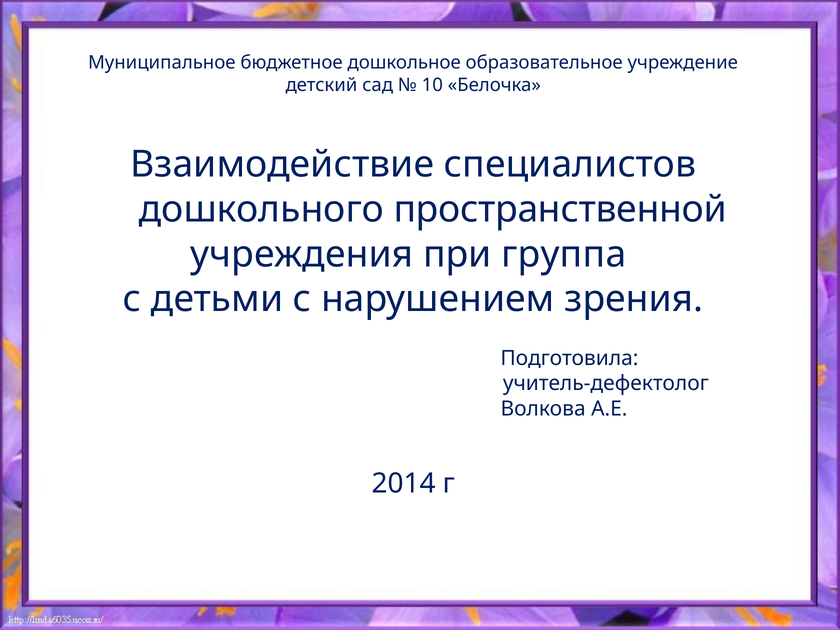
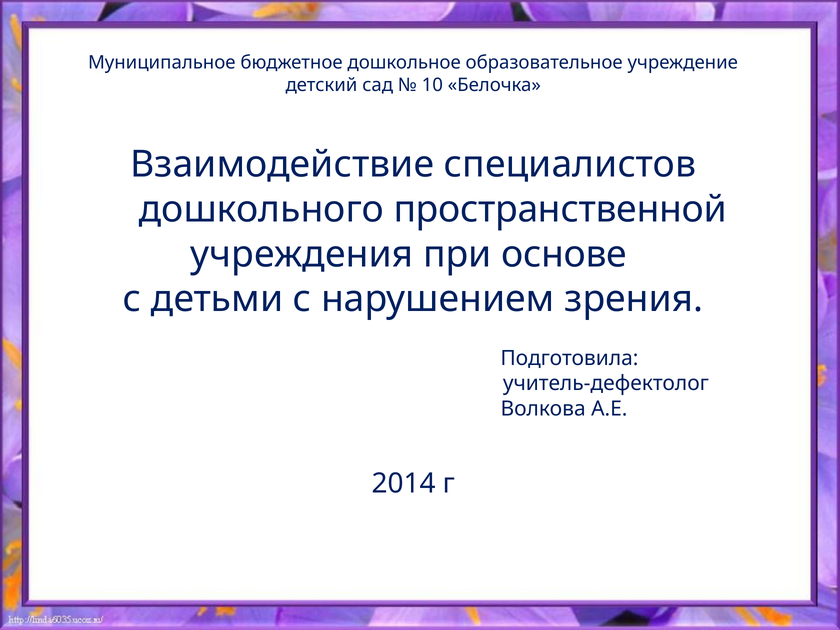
группа: группа -> основе (564, 254)
